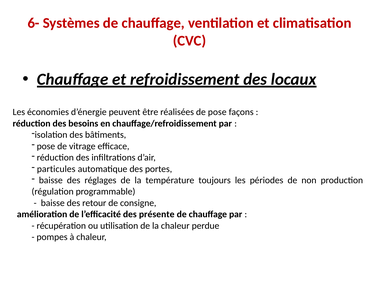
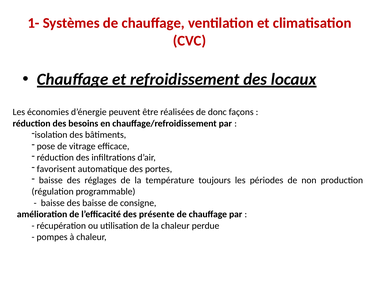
6-: 6- -> 1- (33, 23)
de pose: pose -> donc (217, 112)
particules: particules -> favorisent (56, 169)
des retour: retour -> baisse (94, 203)
